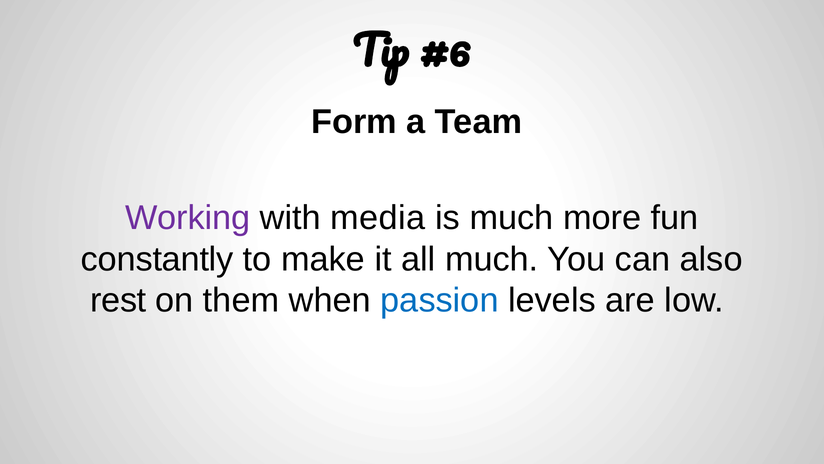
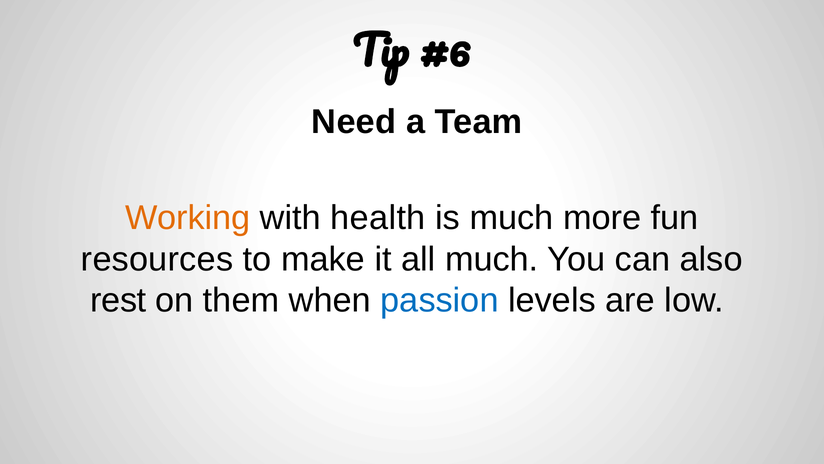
Form: Form -> Need (354, 122)
Working colour: purple -> orange (188, 218)
media: media -> health (378, 218)
constantly: constantly -> resources (157, 259)
